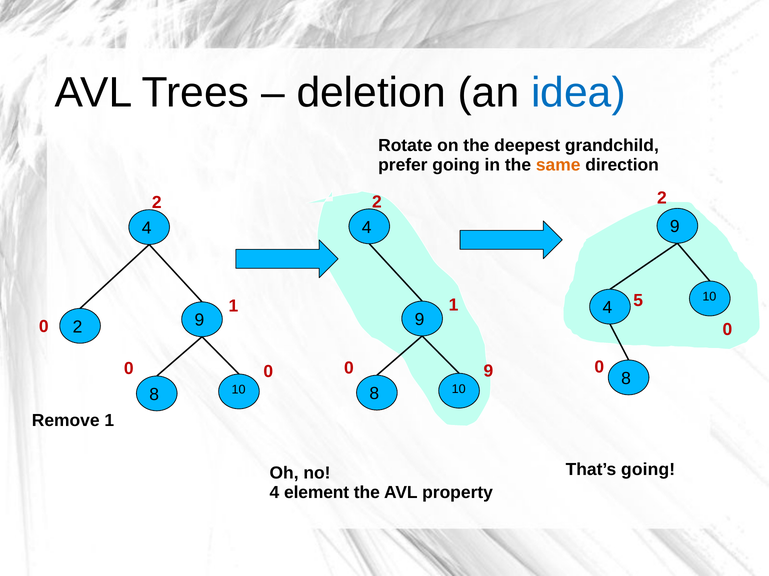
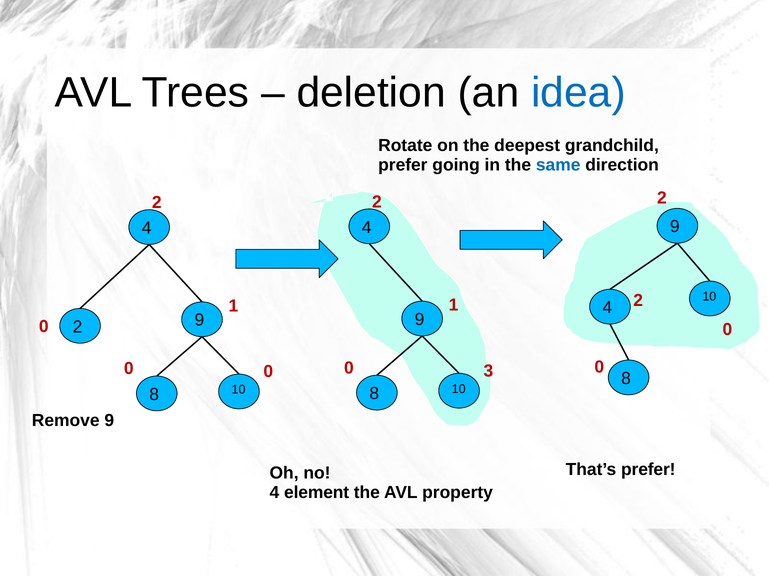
same colour: orange -> blue (558, 165)
4 5: 5 -> 2 (638, 301)
0 9: 9 -> 3 (488, 371)
Remove 1: 1 -> 9 (109, 421)
That’s going: going -> prefer (648, 470)
